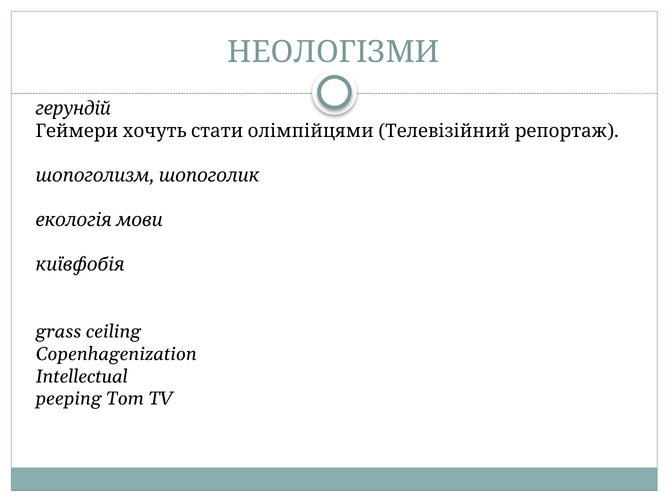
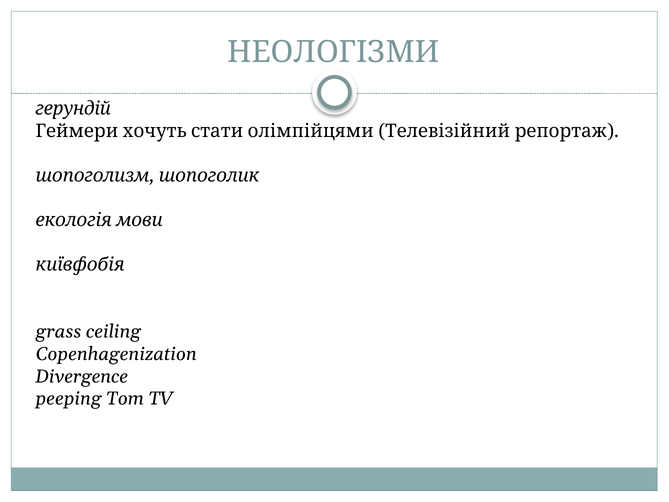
Intellectual: Intellectual -> Divergence (82, 376)
